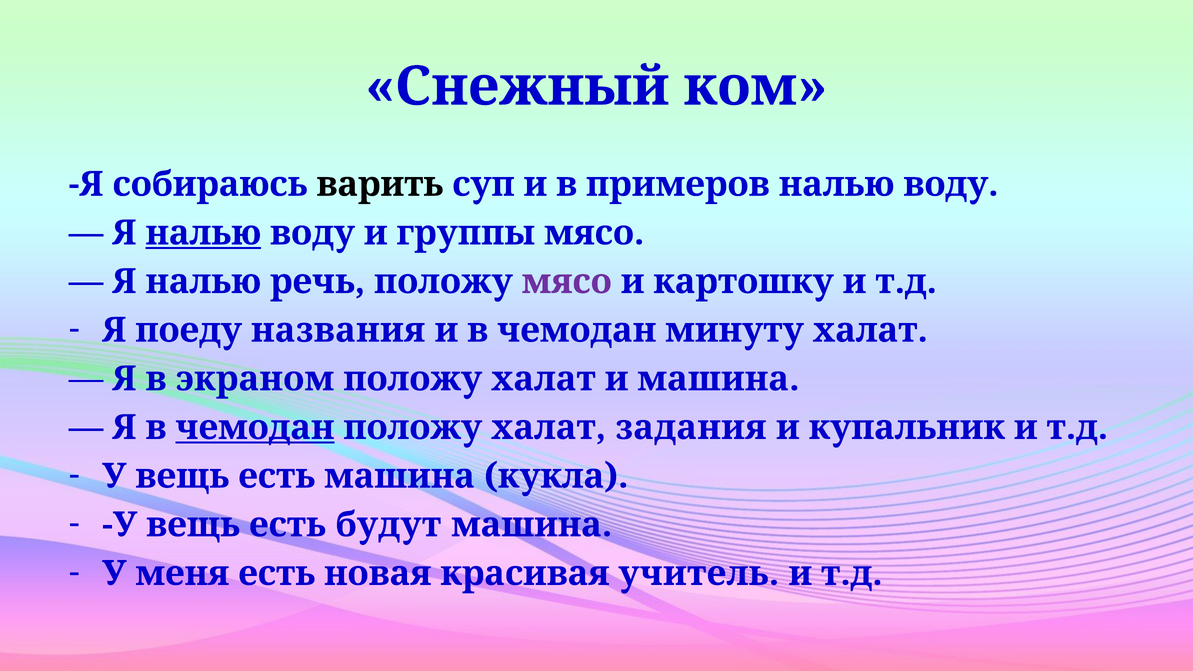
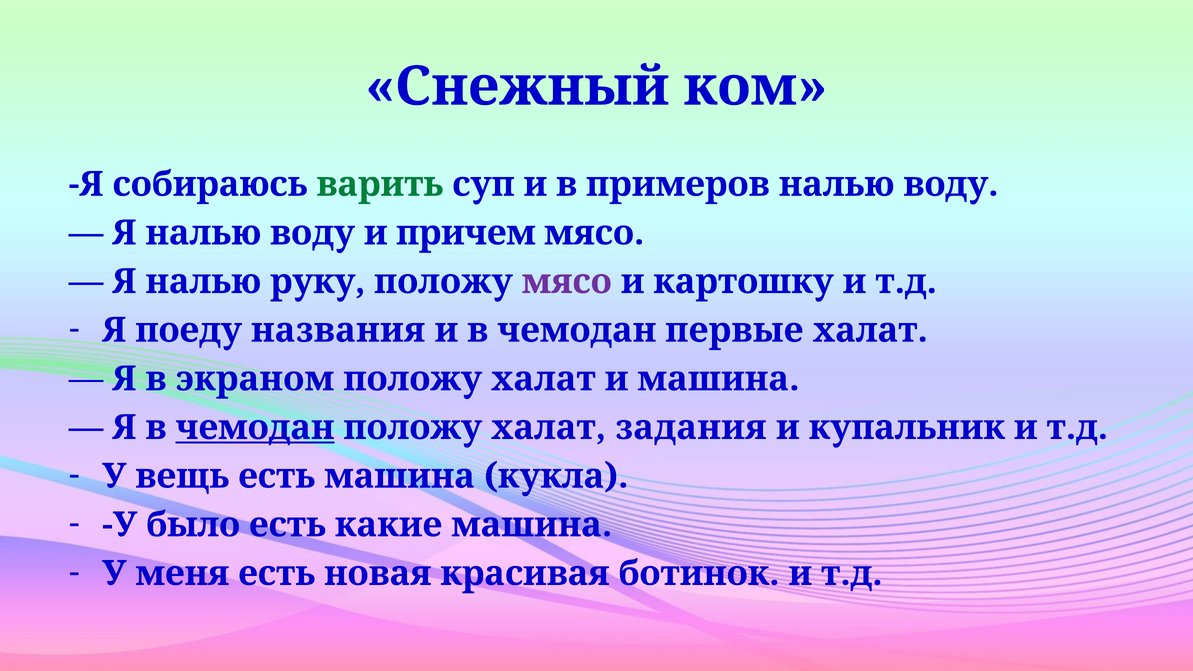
варить colour: black -> green (380, 184)
налью underline: present -> none (203, 233)
группы: группы -> причем (466, 233)
речь: речь -> руку (318, 282)
минуту: минуту -> первые (734, 330)
вещь: вещь -> было (193, 525)
будут: будут -> какие (389, 525)
учитель: учитель -> ботинок (699, 573)
